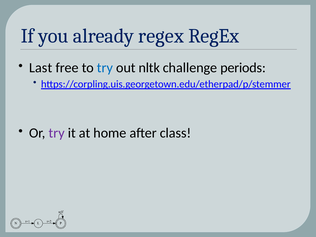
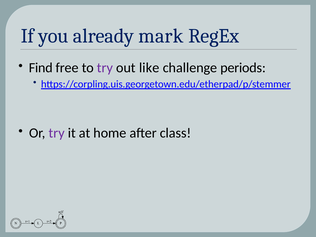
already regex: regex -> mark (161, 36)
Last: Last -> Find (41, 68)
try colour: blue -> purple (105, 68)
nltk: nltk -> like (149, 68)
